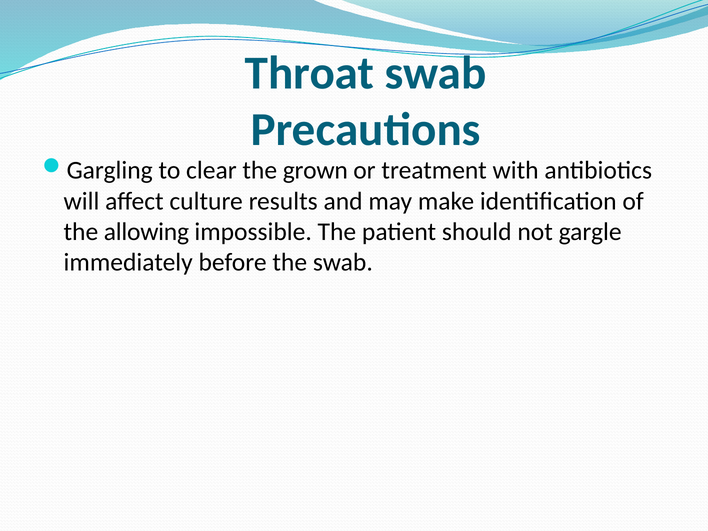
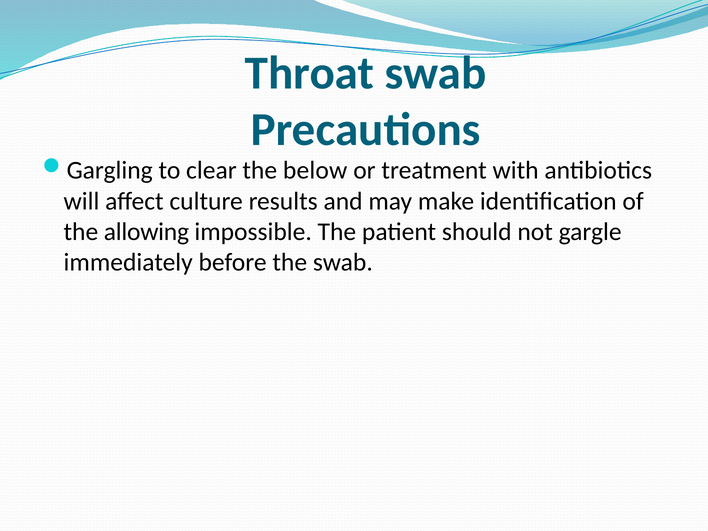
grown: grown -> below (315, 170)
